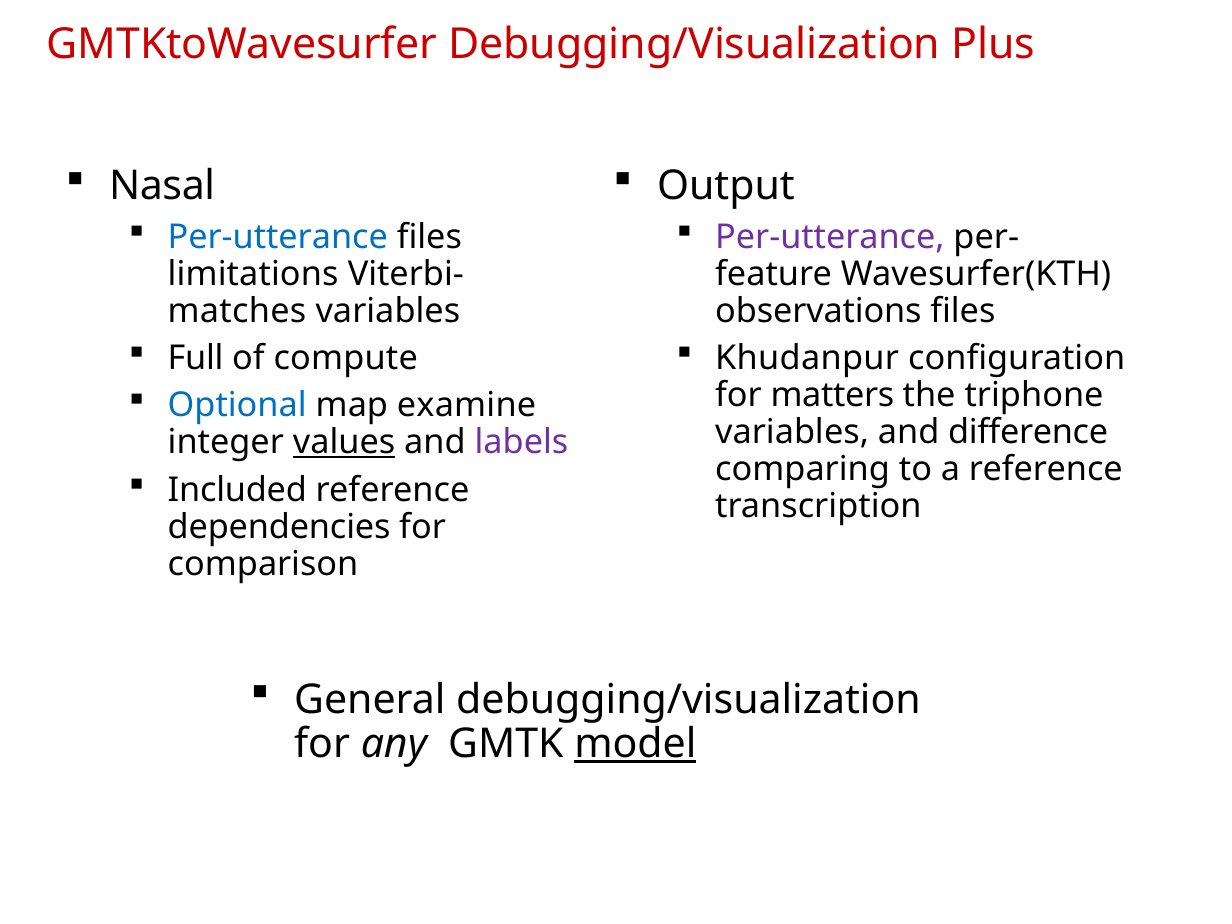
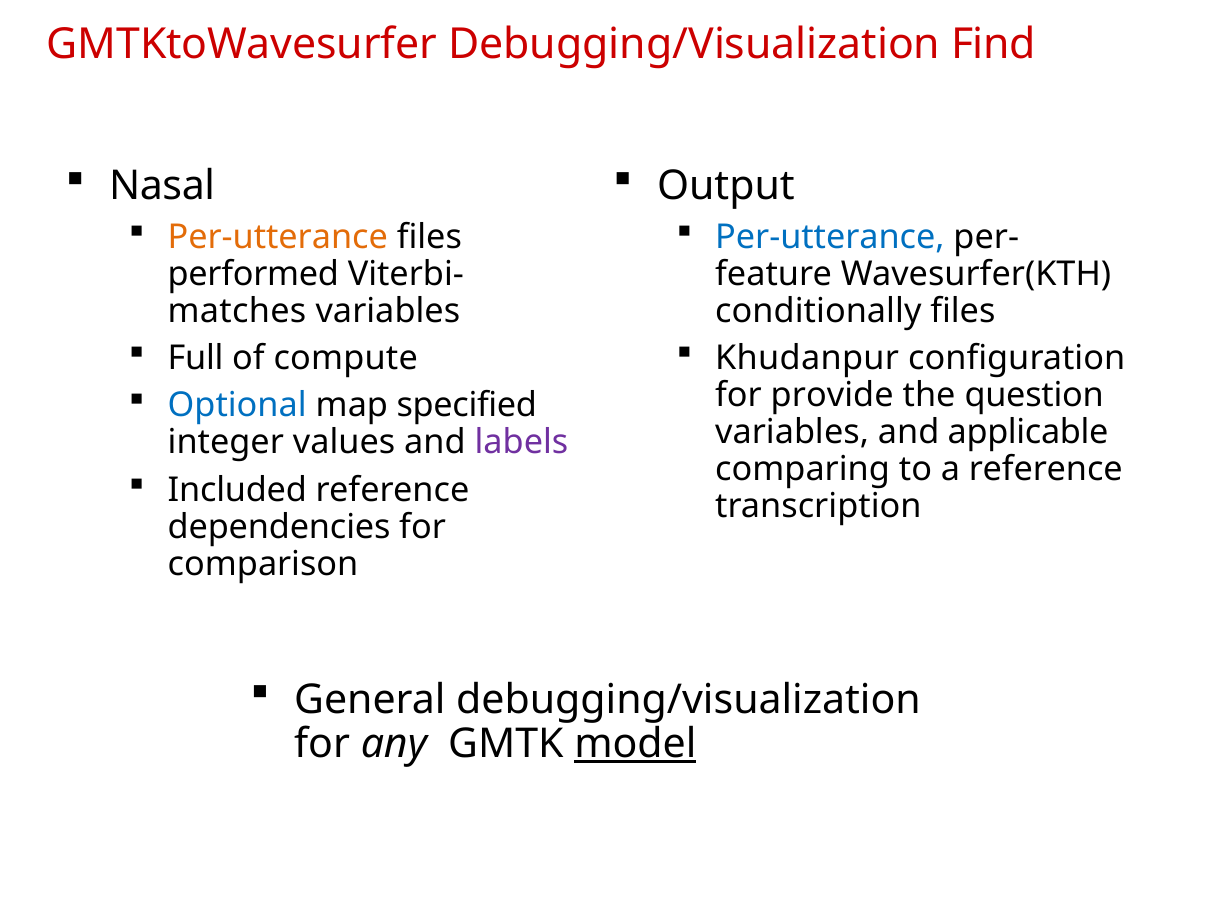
Plus: Plus -> Find (993, 44)
Per-utterance colour: blue -> orange (278, 237)
Per-utterance colour: purple -> blue (830, 237)
limitations: limitations -> performed (253, 274)
observations: observations -> conditionally (818, 311)
matters: matters -> provide (832, 395)
triphone: triphone -> question (1034, 395)
examine: examine -> specified (467, 406)
difference: difference -> applicable (1028, 432)
values underline: present -> none (344, 443)
